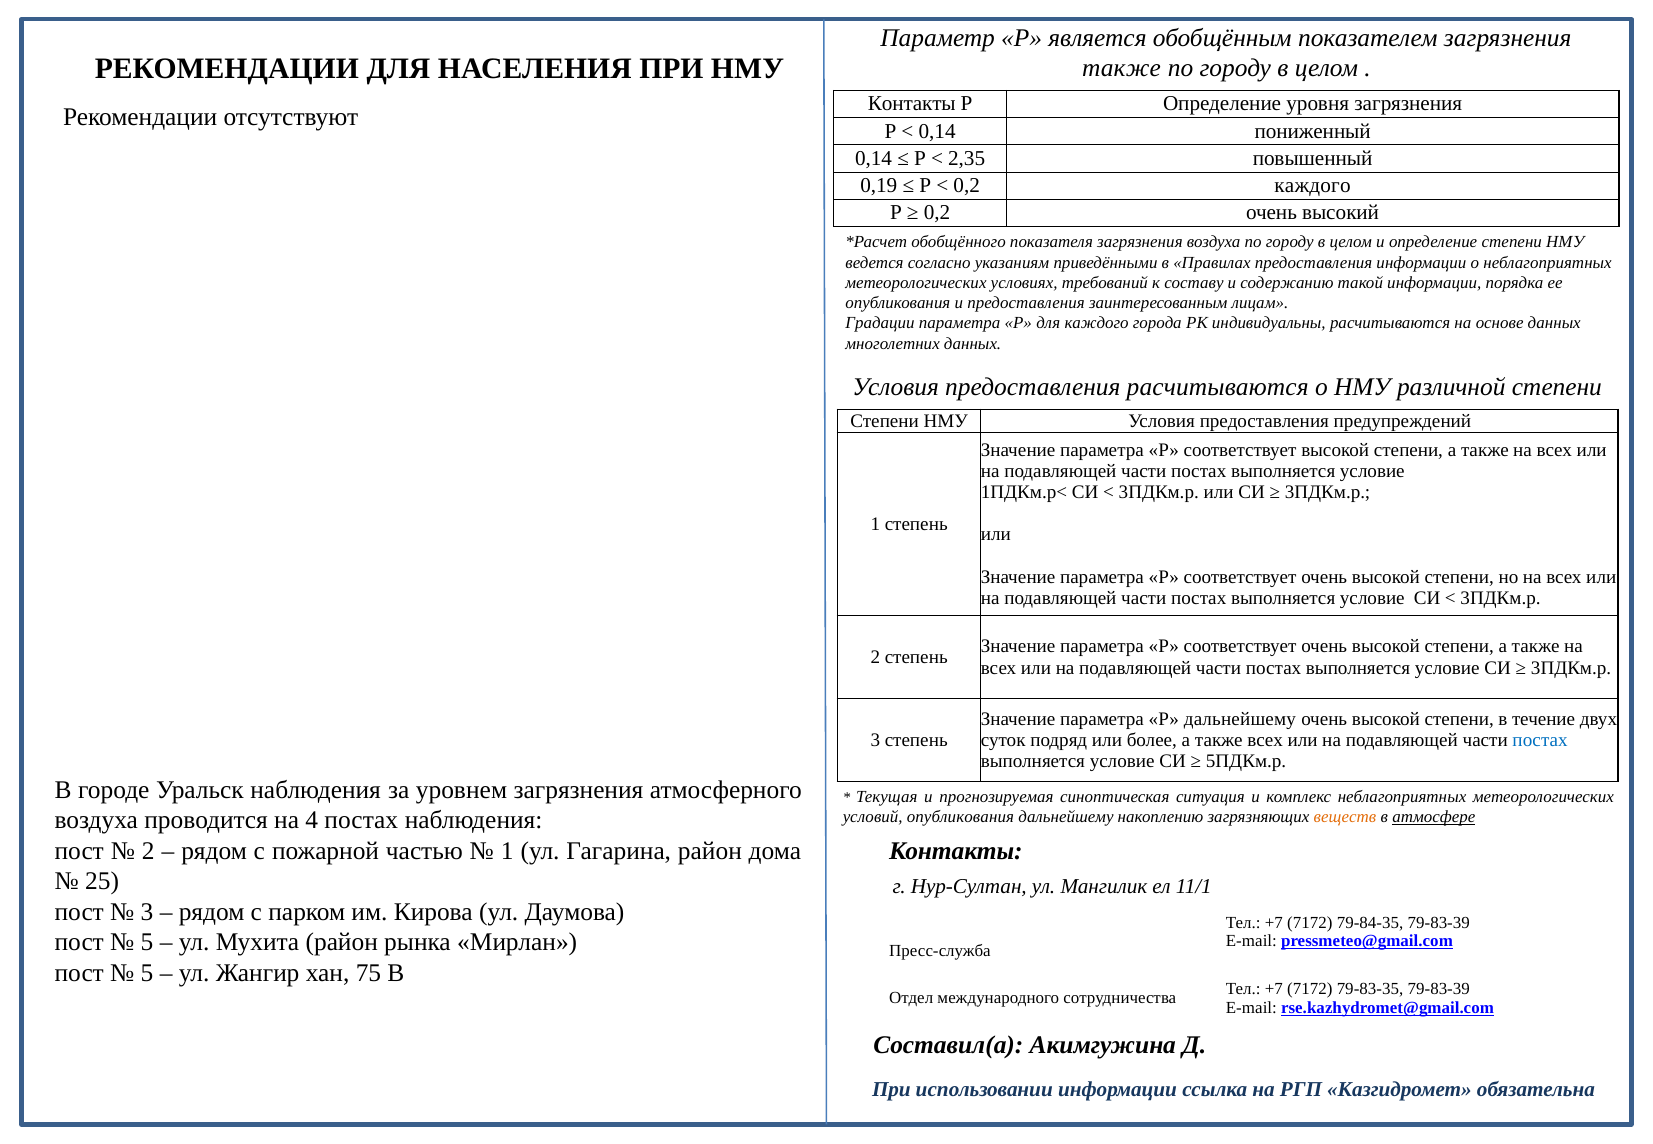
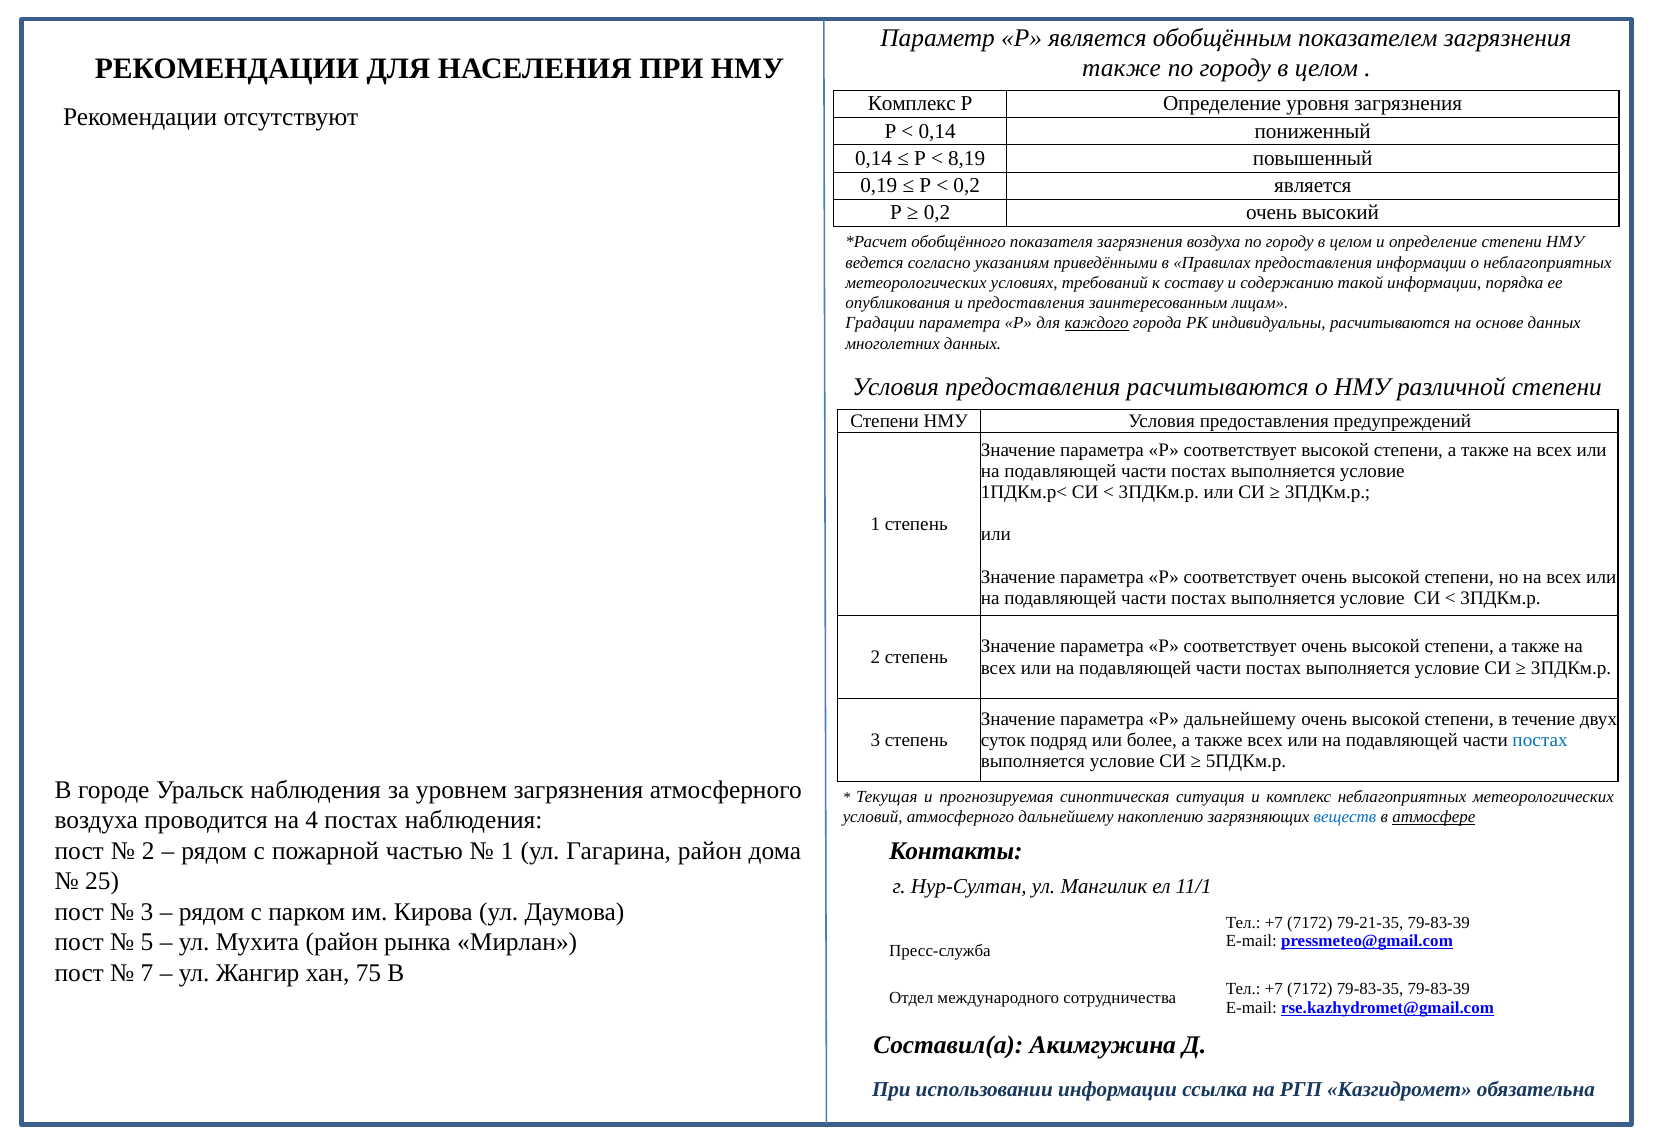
Контакты: Контакты -> Комплекс (912, 104)
2,35: 2,35 -> 8,19 (967, 158)
0,2 каждого: каждого -> является (1313, 186)
каждого underline: none -> present (1097, 323)
условий опубликования: опубликования -> атмосферного (960, 817)
веществ colour: orange -> blue (1345, 817)
79-84-35: 79-84-35 -> 79-21-35 (1370, 923)
5: 5 -> 7 (147, 973)
